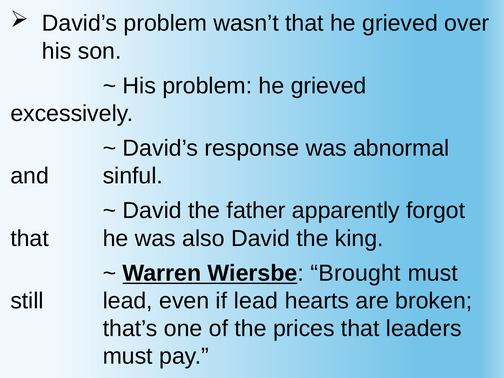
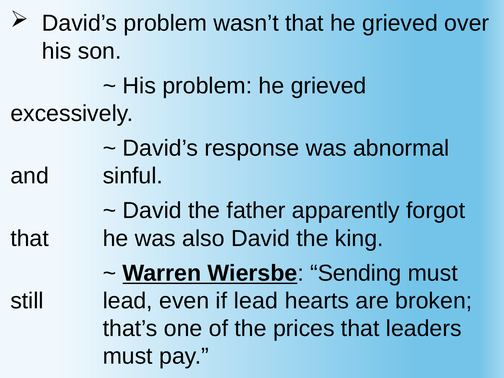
Brought: Brought -> Sending (356, 273)
